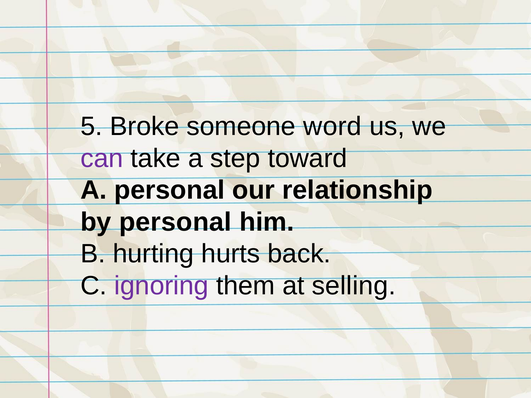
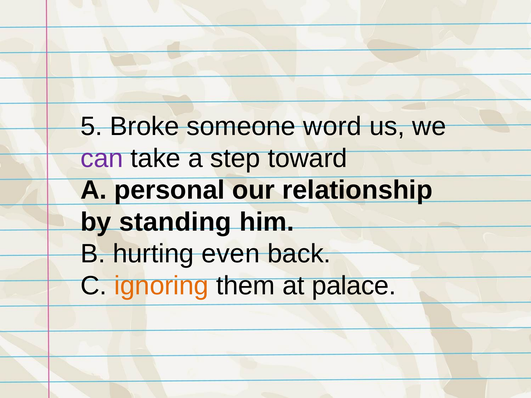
by personal: personal -> standing (175, 222)
hurts: hurts -> even (231, 254)
ignoring colour: purple -> orange (161, 286)
selling: selling -> palace (354, 286)
